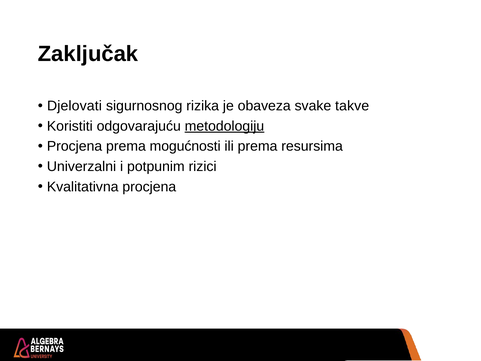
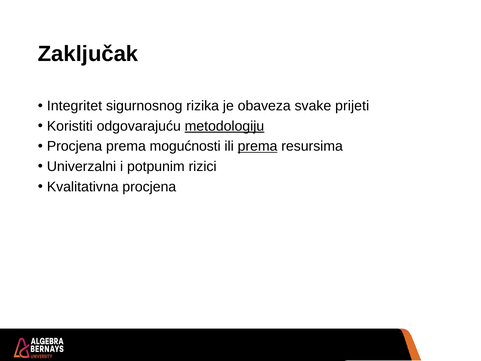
Djelovati: Djelovati -> Integritet (74, 106)
takve: takve -> prijeti (352, 106)
prema underline: none -> present (258, 146)
